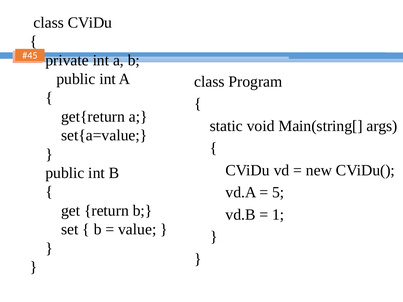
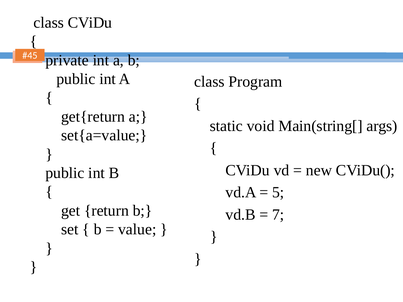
1: 1 -> 7 (278, 215)
